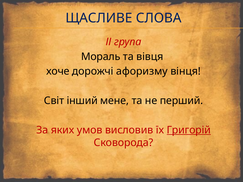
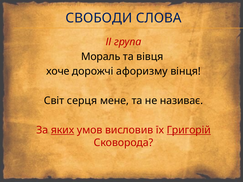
ЩАСЛИВЕ: ЩАСЛИВЕ -> СВОБОДИ (99, 18)
інший: інший -> серця (82, 101)
перший: перший -> називає (182, 101)
яких underline: none -> present (63, 130)
